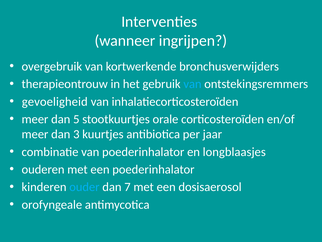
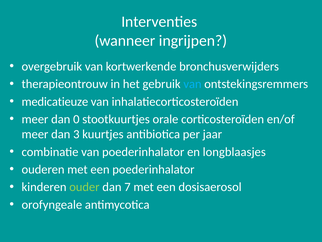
gevoeligheid: gevoeligheid -> medicatieuze (55, 101)
5: 5 -> 0 (76, 119)
ouder colour: light blue -> light green (84, 187)
